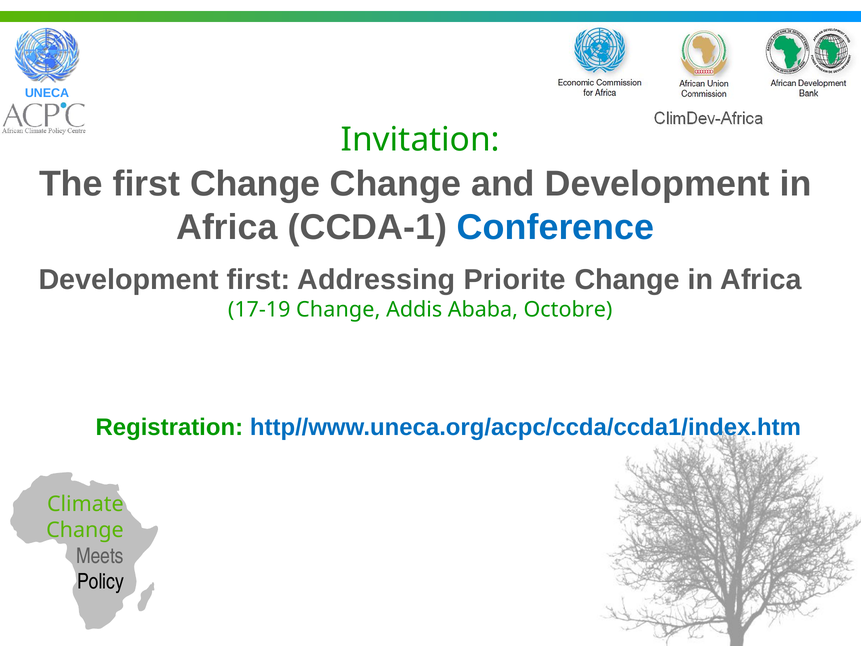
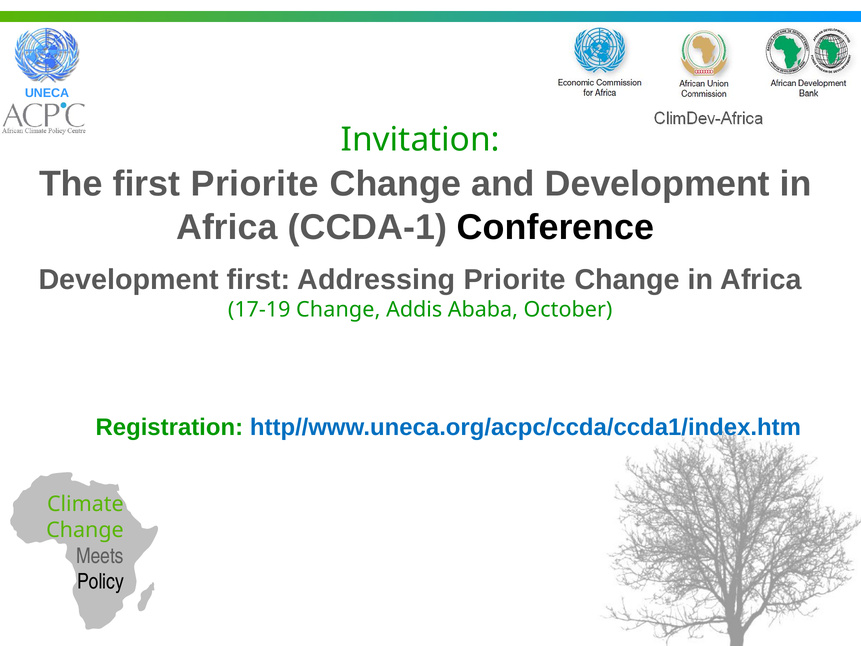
first Change: Change -> Priorite (255, 184)
Conference colour: blue -> black (556, 227)
Octobre: Octobre -> October (568, 309)
